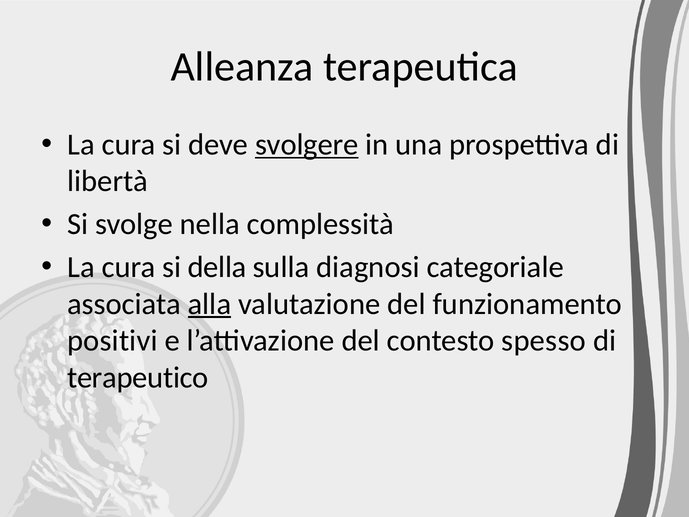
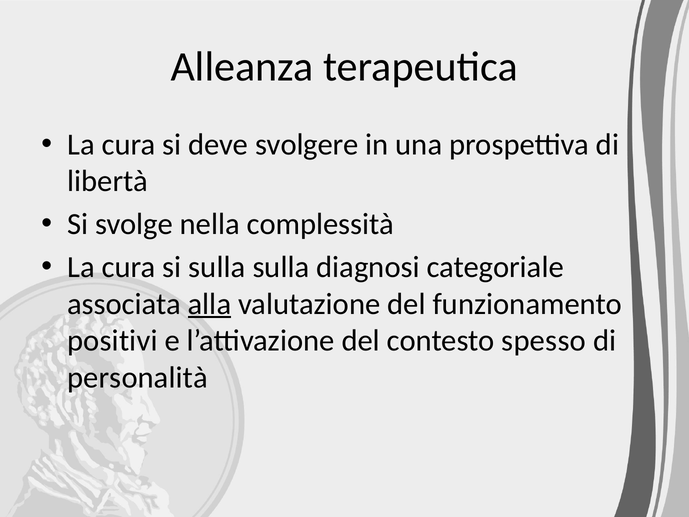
svolgere underline: present -> none (307, 145)
si della: della -> sulla (217, 267)
terapeutico: terapeutico -> personalità (138, 377)
